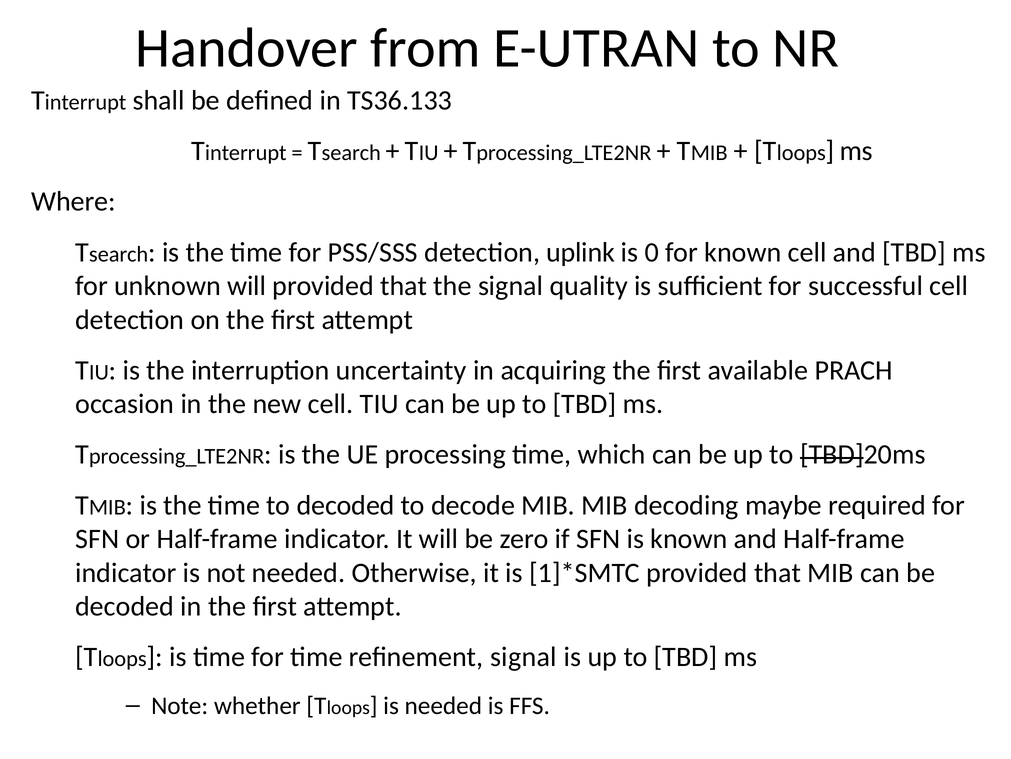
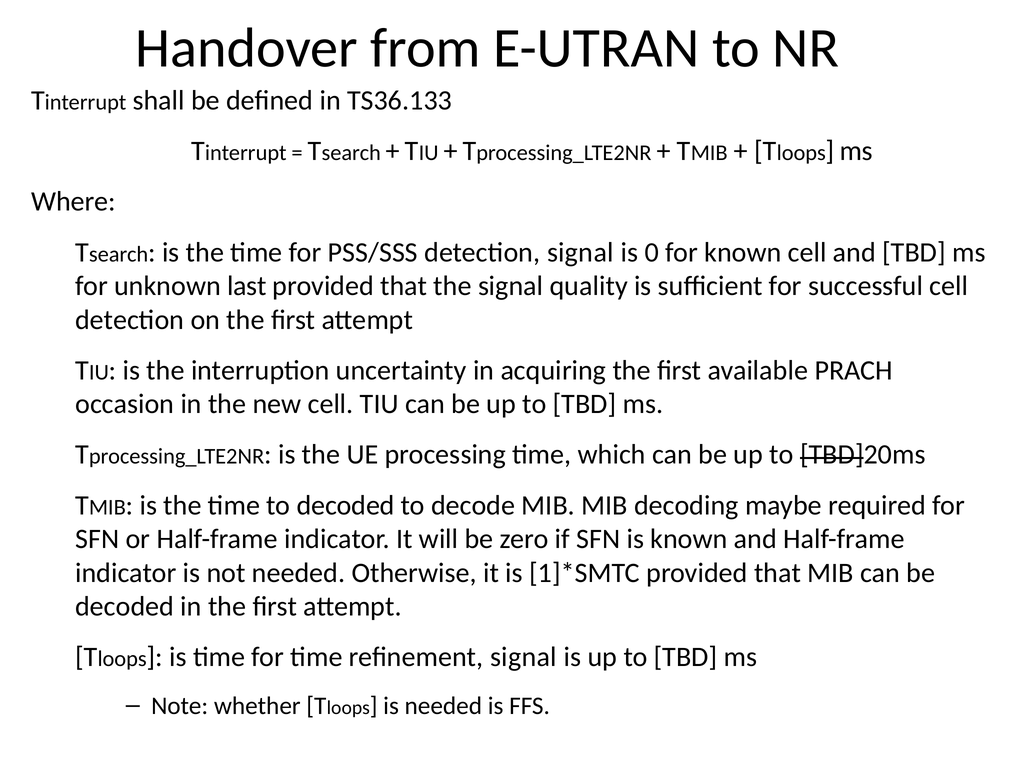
detection uplink: uplink -> signal (580, 252)
unknown will: will -> last (247, 286)
